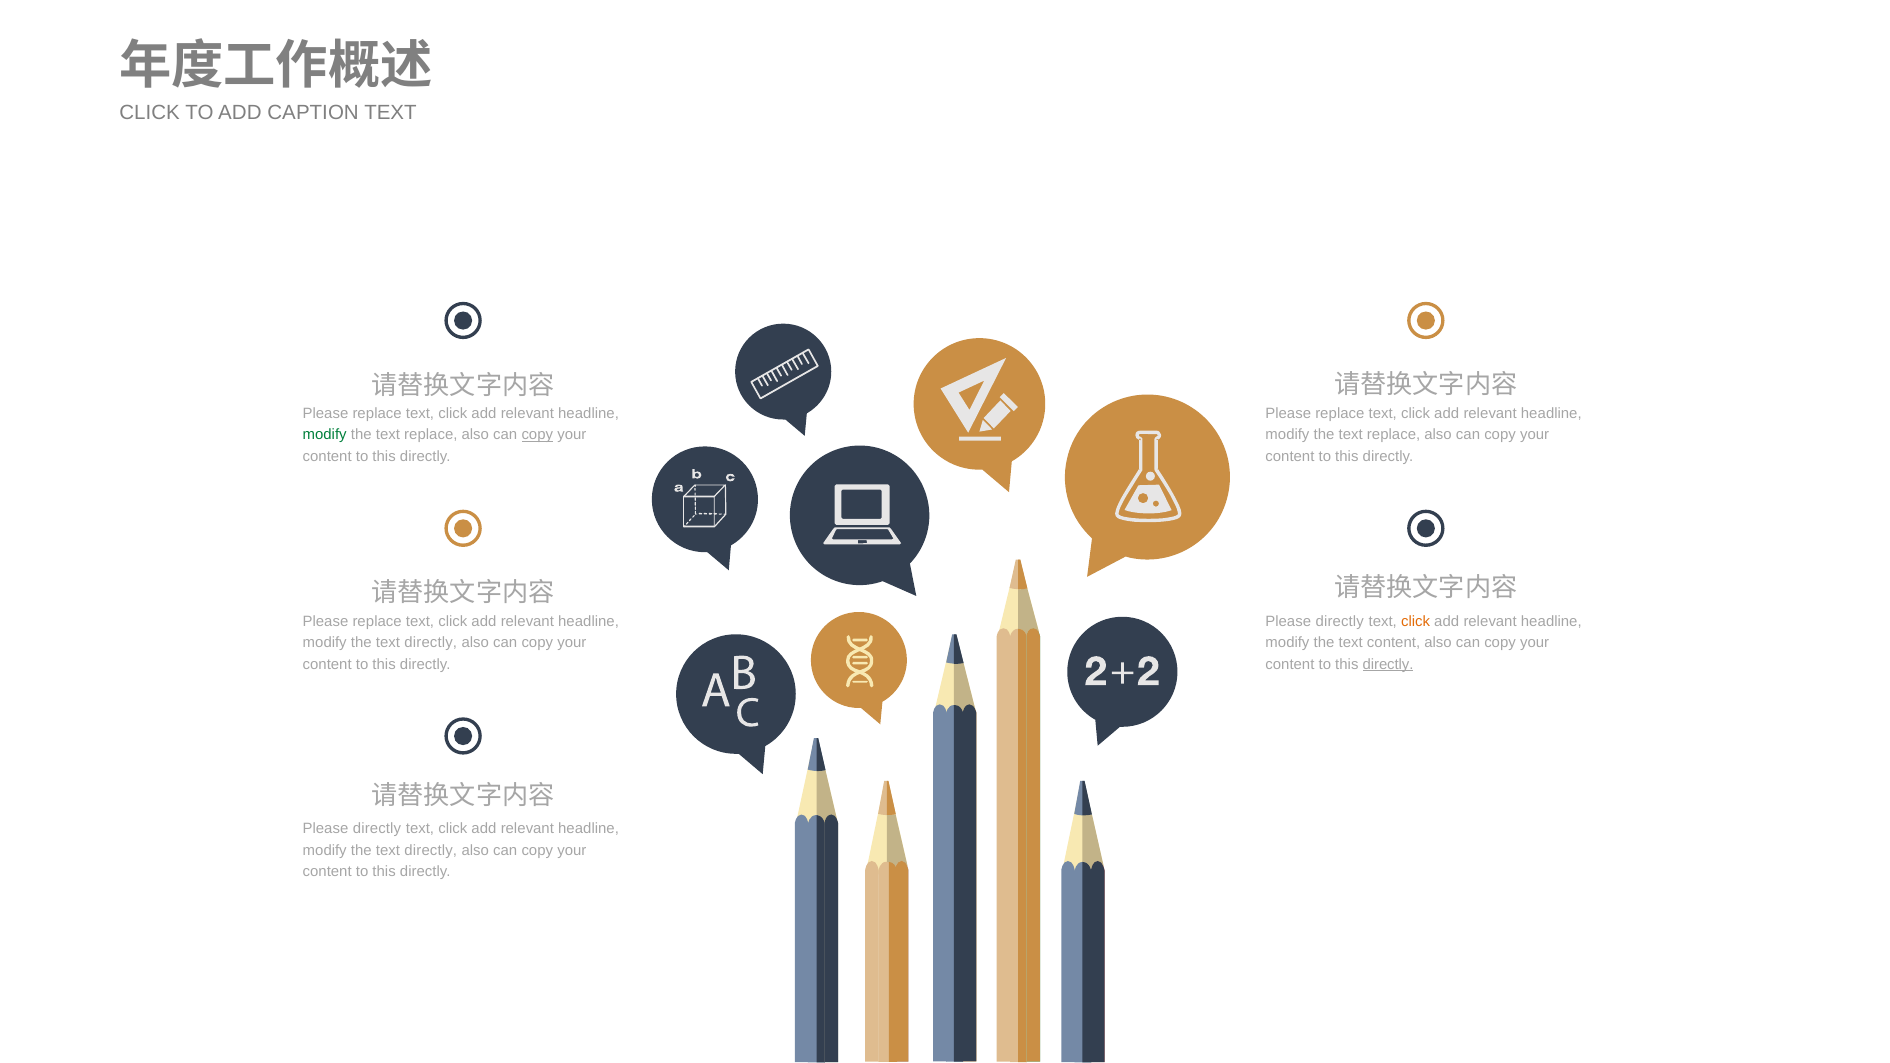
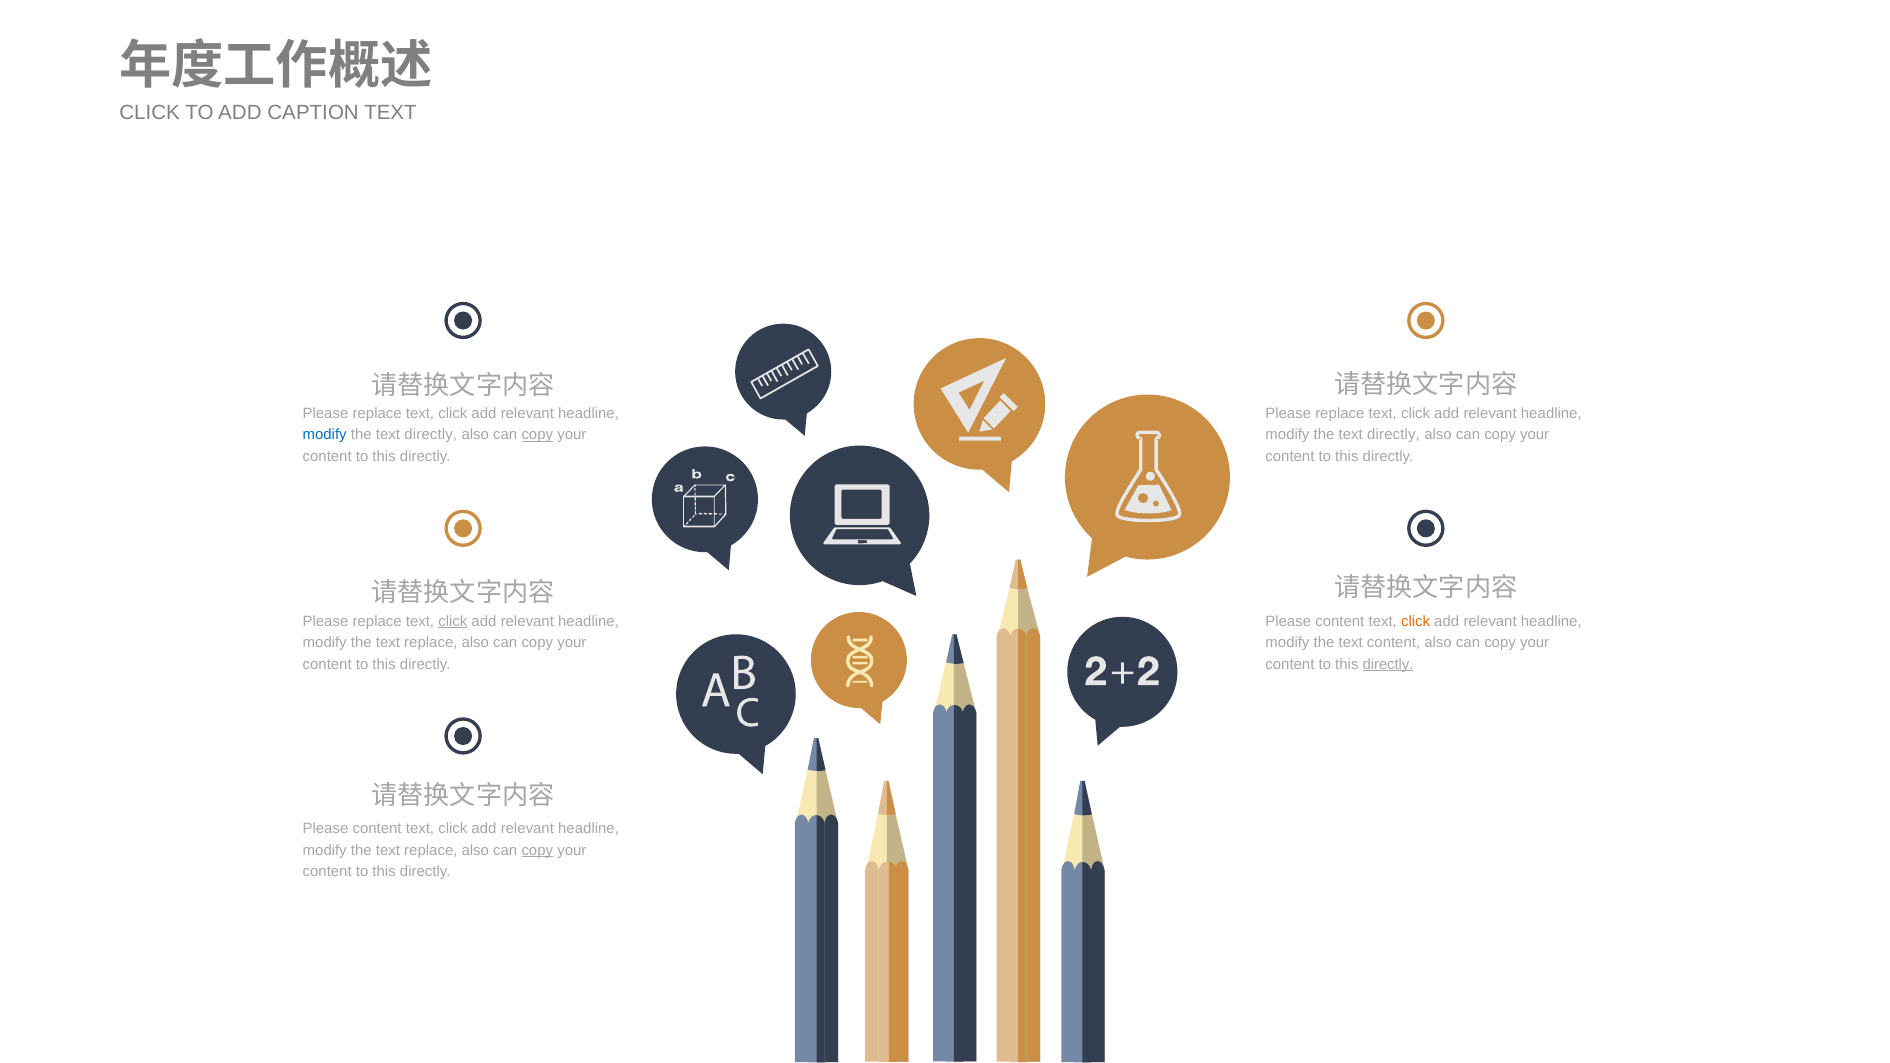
modify colour: green -> blue (325, 435)
replace: replace -> directly (431, 435)
replace: replace -> directly (1394, 435)
click underline: none -> present (453, 621)
directly: directly -> content (1340, 621)
directly: directly -> replace (431, 643)
directly: directly -> content (377, 829)
directly: directly -> replace (431, 850)
copy underline: none -> present (537, 850)
